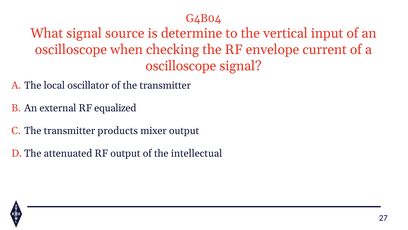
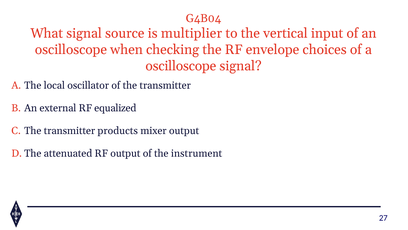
determine: determine -> multiplier (191, 33)
current: current -> choices (325, 50)
intellectual: intellectual -> instrument (197, 153)
